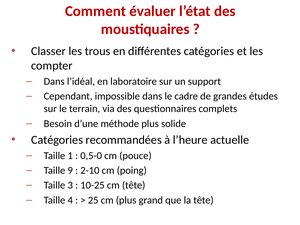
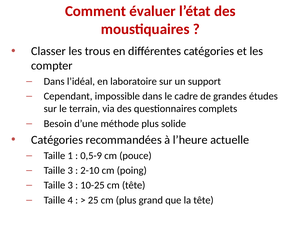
0,5-0: 0,5-0 -> 0,5-9 (91, 156)
9: 9 -> 3 (70, 170)
